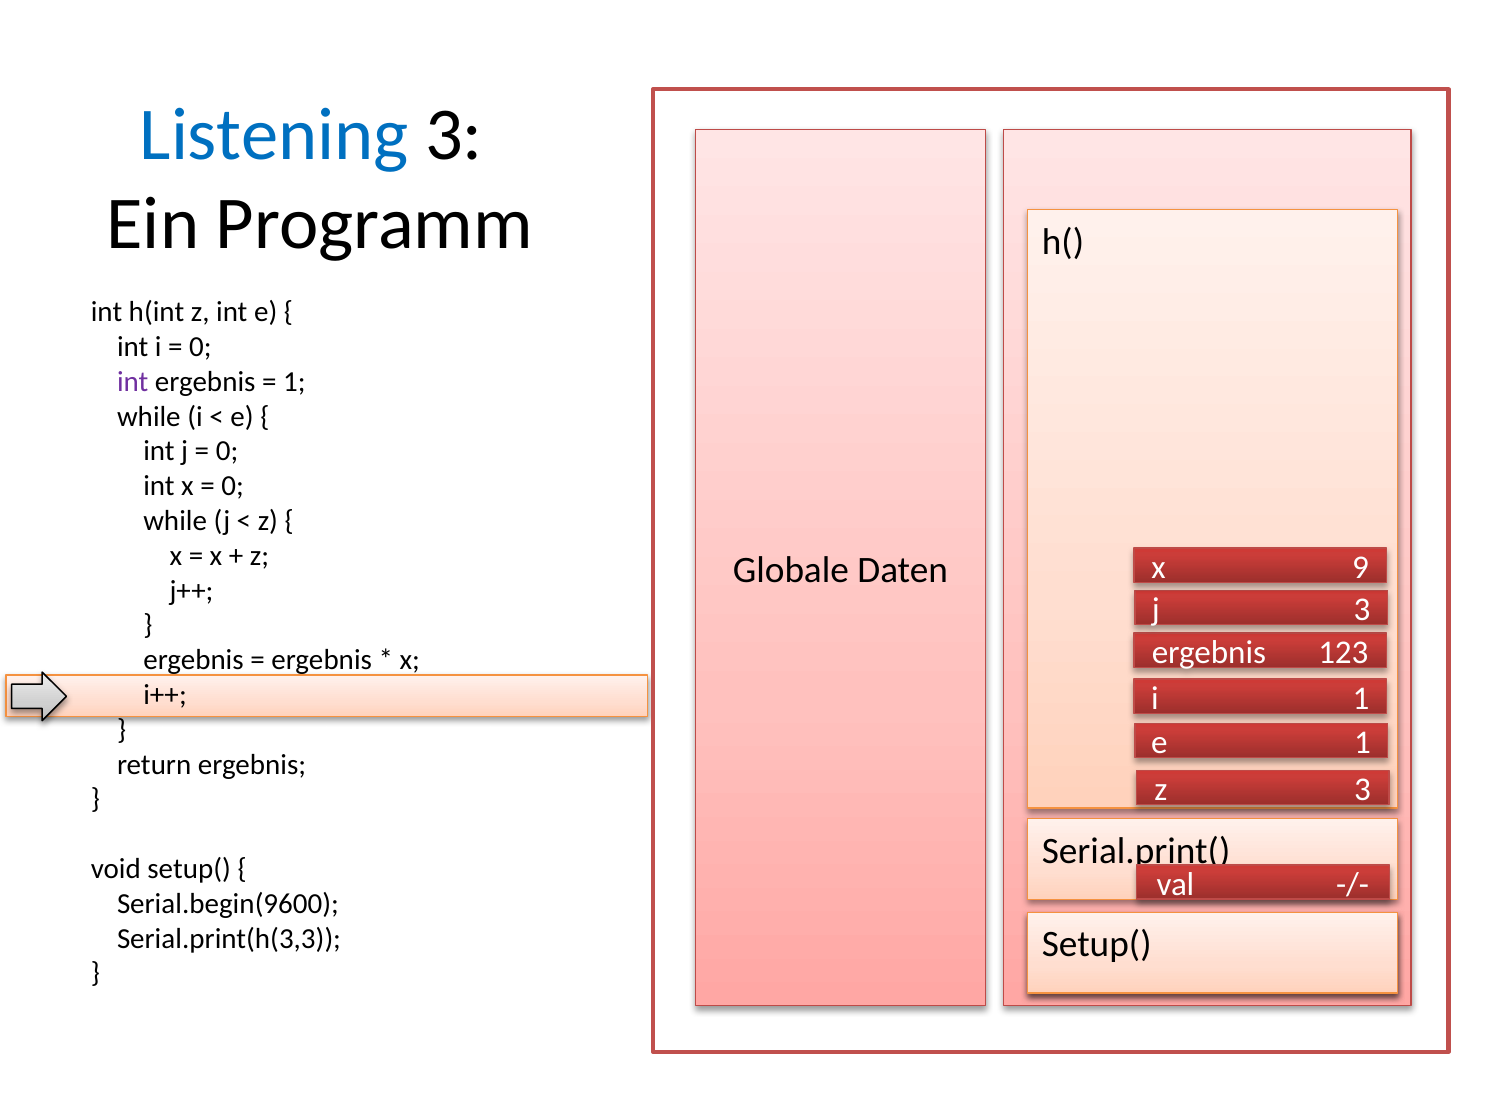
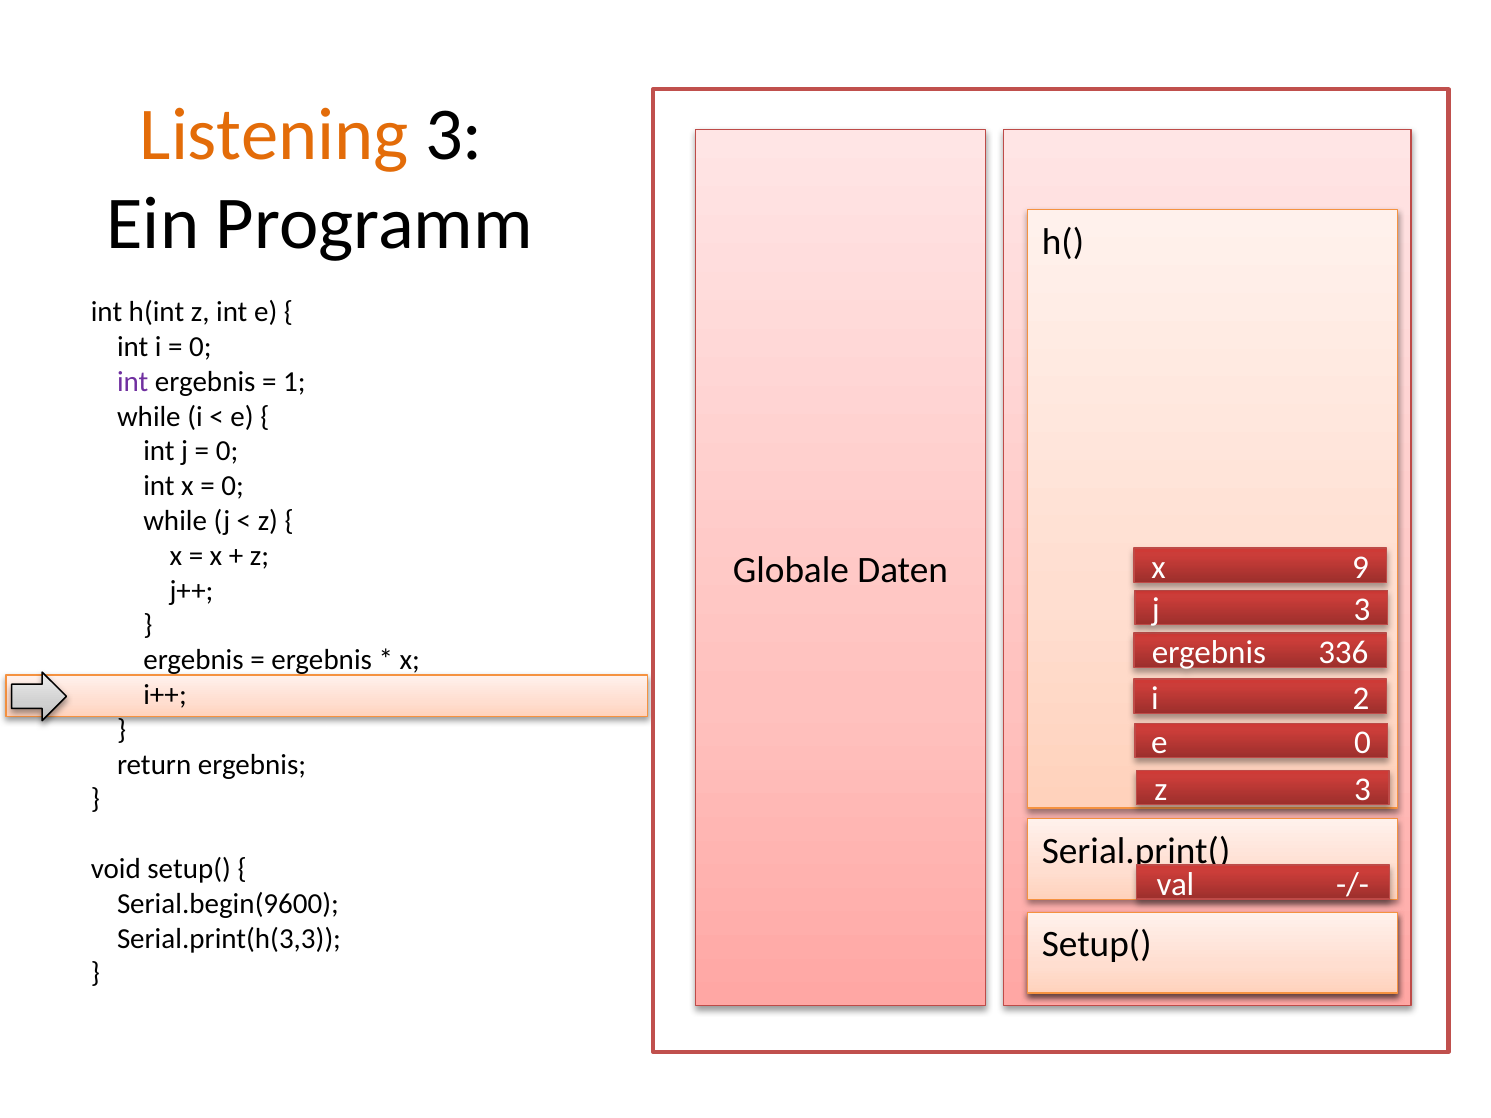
Listening colour: blue -> orange (274, 135)
123: 123 -> 336 (1343, 653)
i 1: 1 -> 2 (1361, 699)
e 1: 1 -> 0 (1362, 743)
